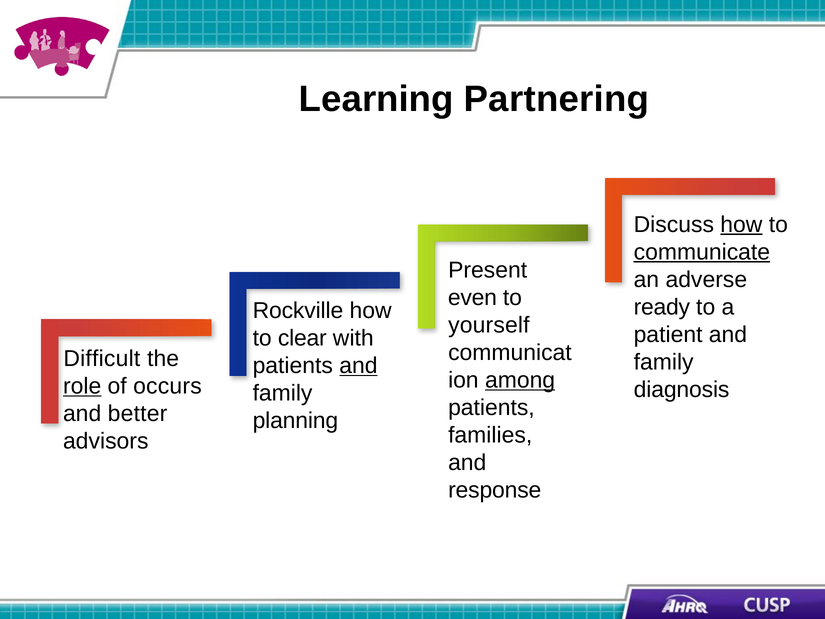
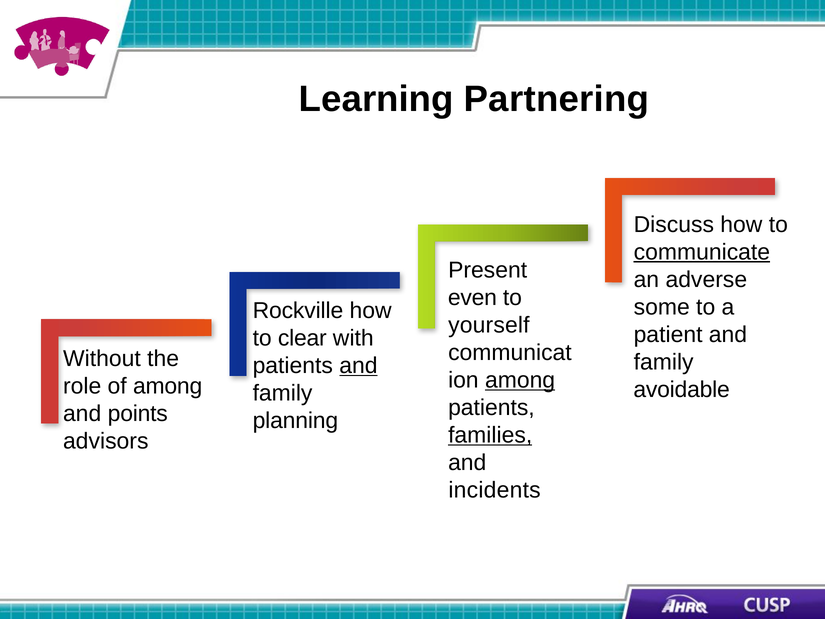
how underline: present -> none (741, 224)
ready: ready -> some (662, 307)
Difficult: Difficult -> Without (102, 359)
role underline: present -> none (82, 386)
of occurs: occurs -> among (168, 386)
diagnosis: diagnosis -> avoidable (682, 389)
better: better -> points (138, 414)
families underline: none -> present (490, 435)
response: response -> incidents (495, 490)
